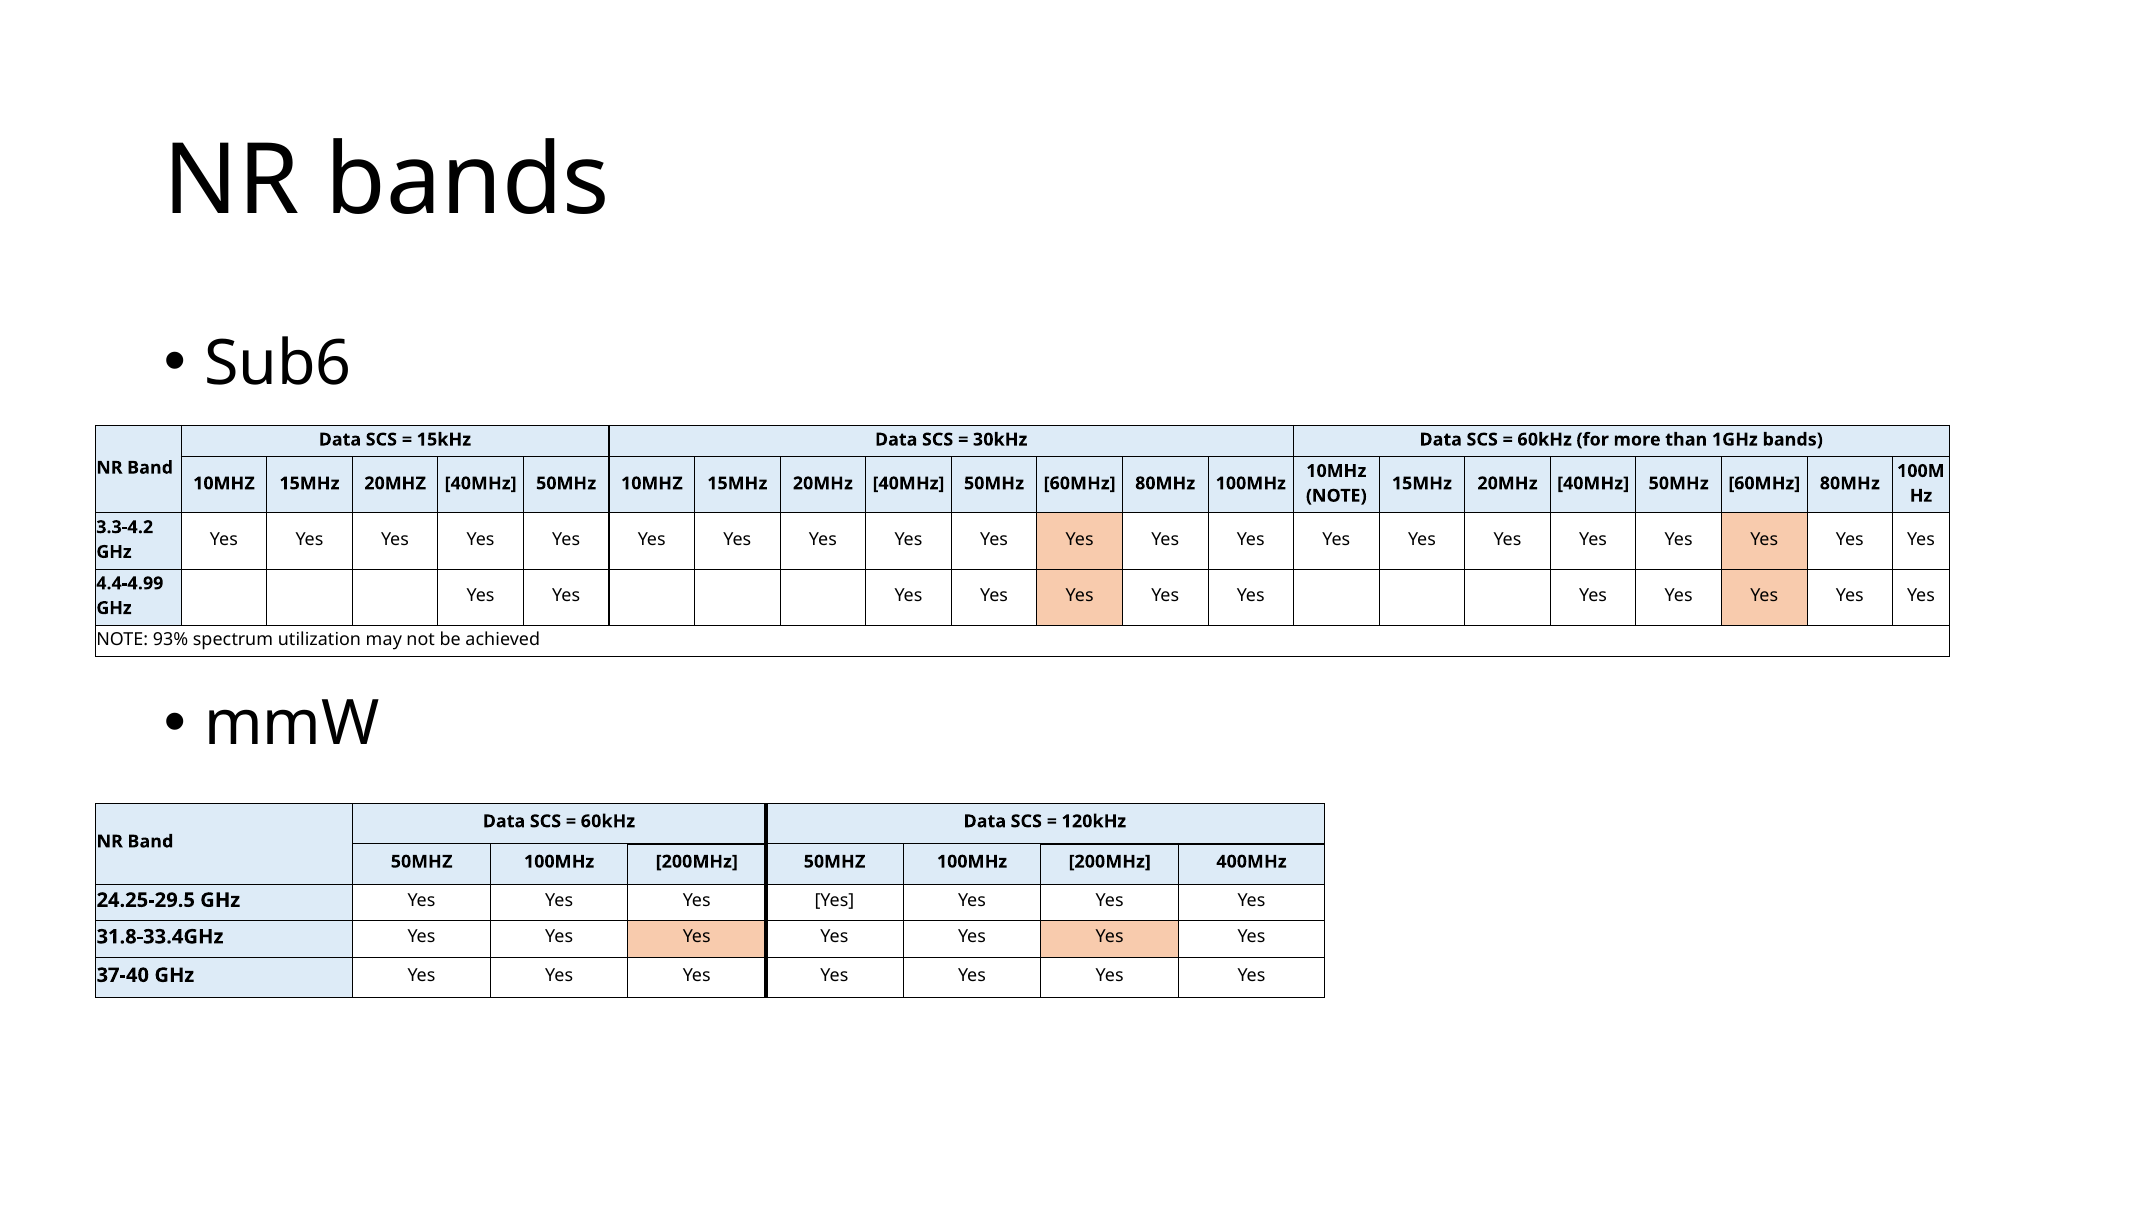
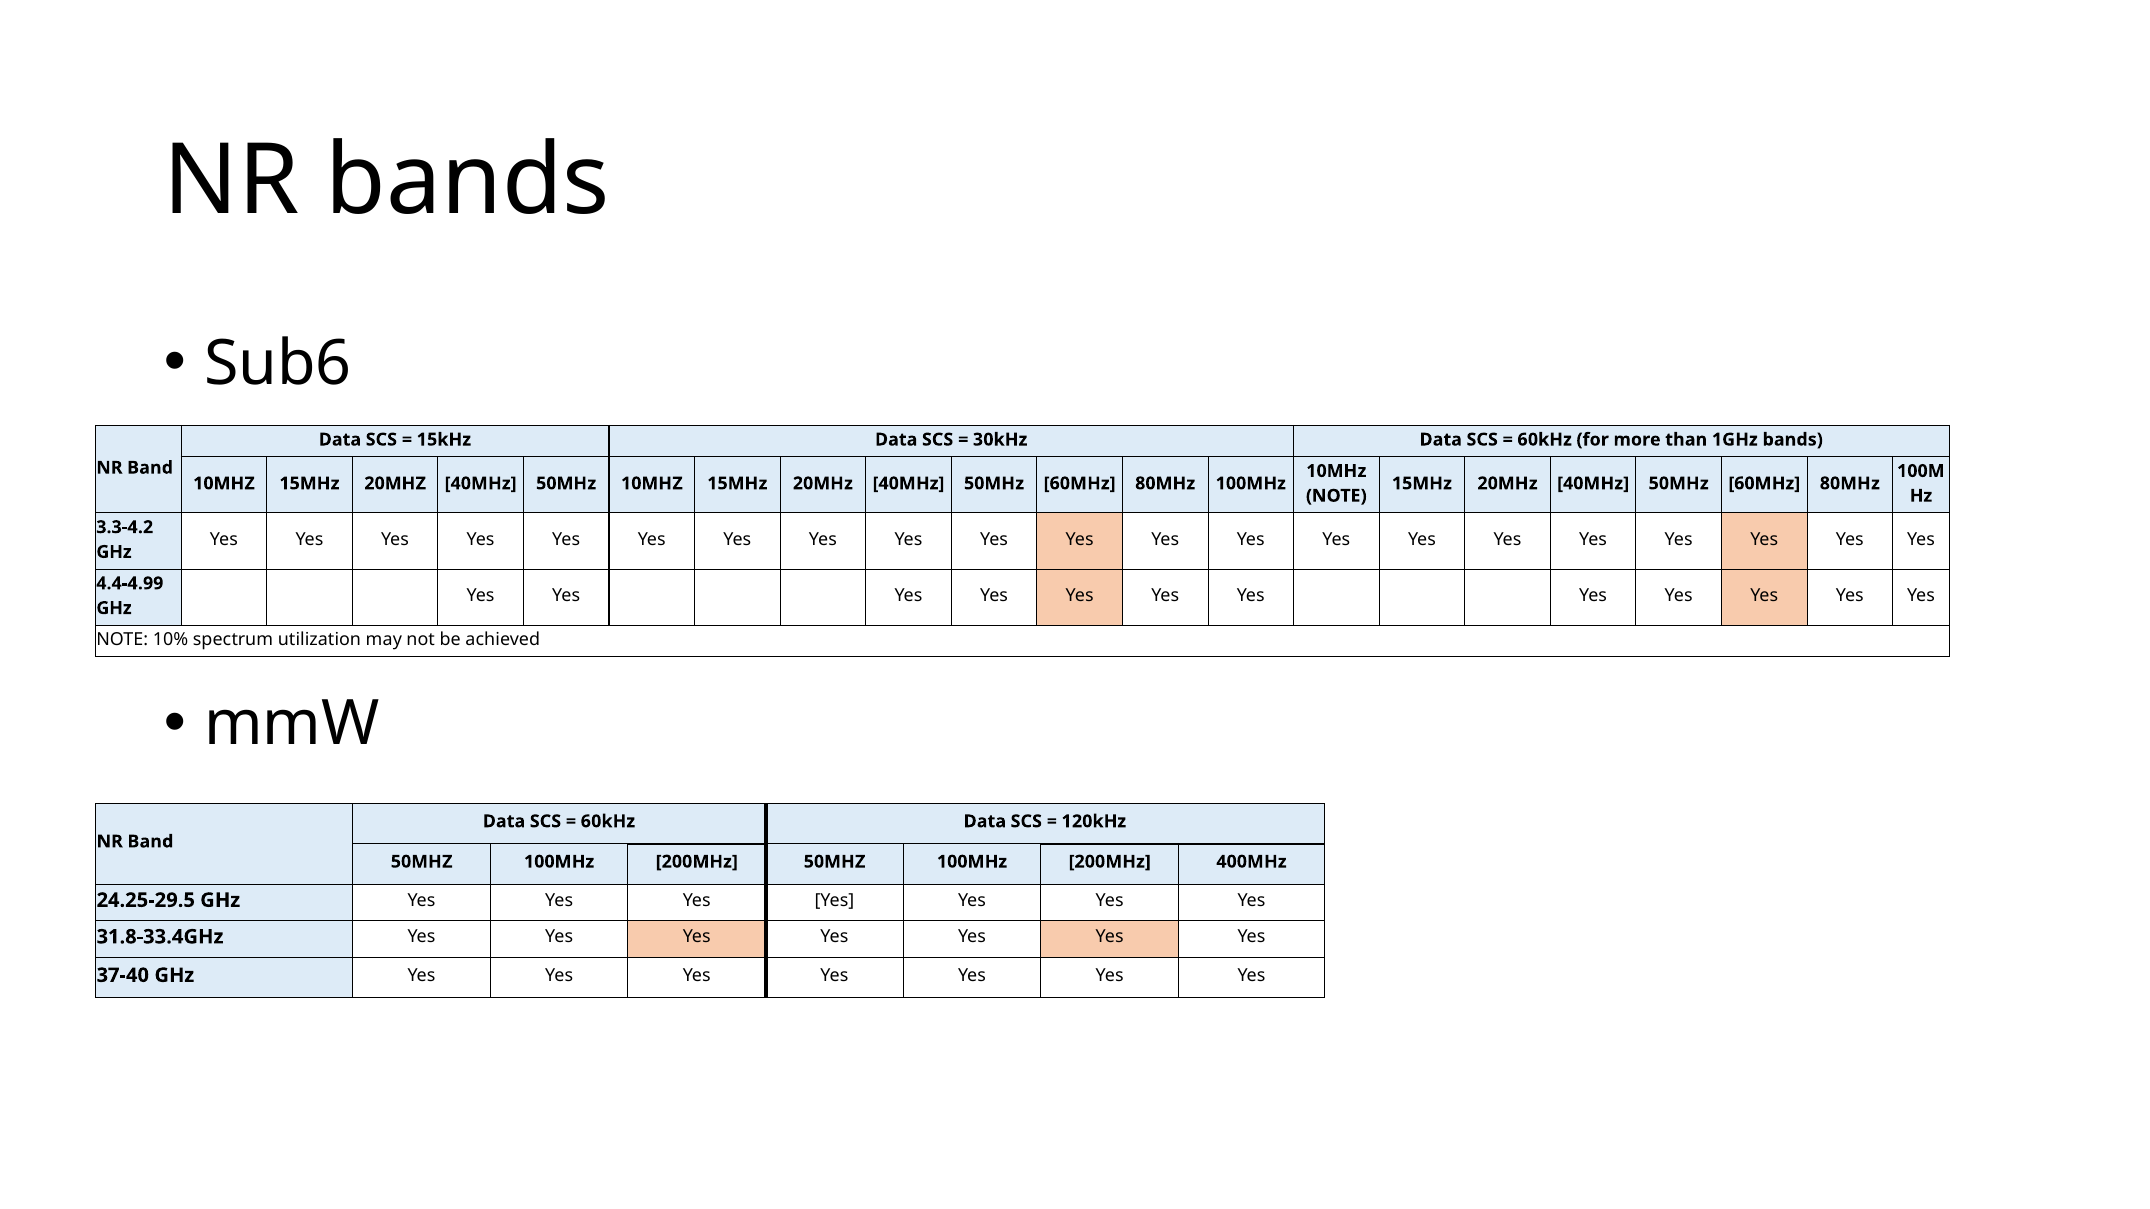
93%: 93% -> 10% (171, 640)
